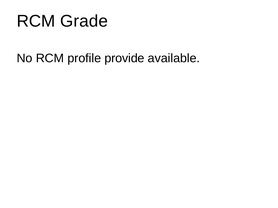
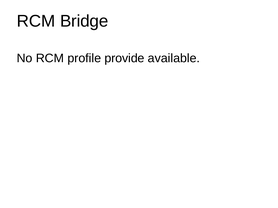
Grade: Grade -> Bridge (84, 21)
